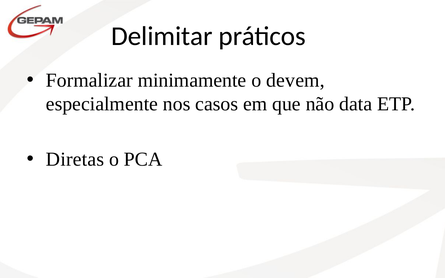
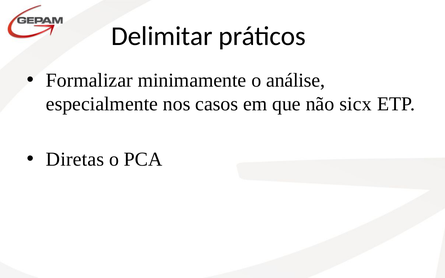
devem: devem -> análise (296, 80)
data: data -> sicx (356, 104)
